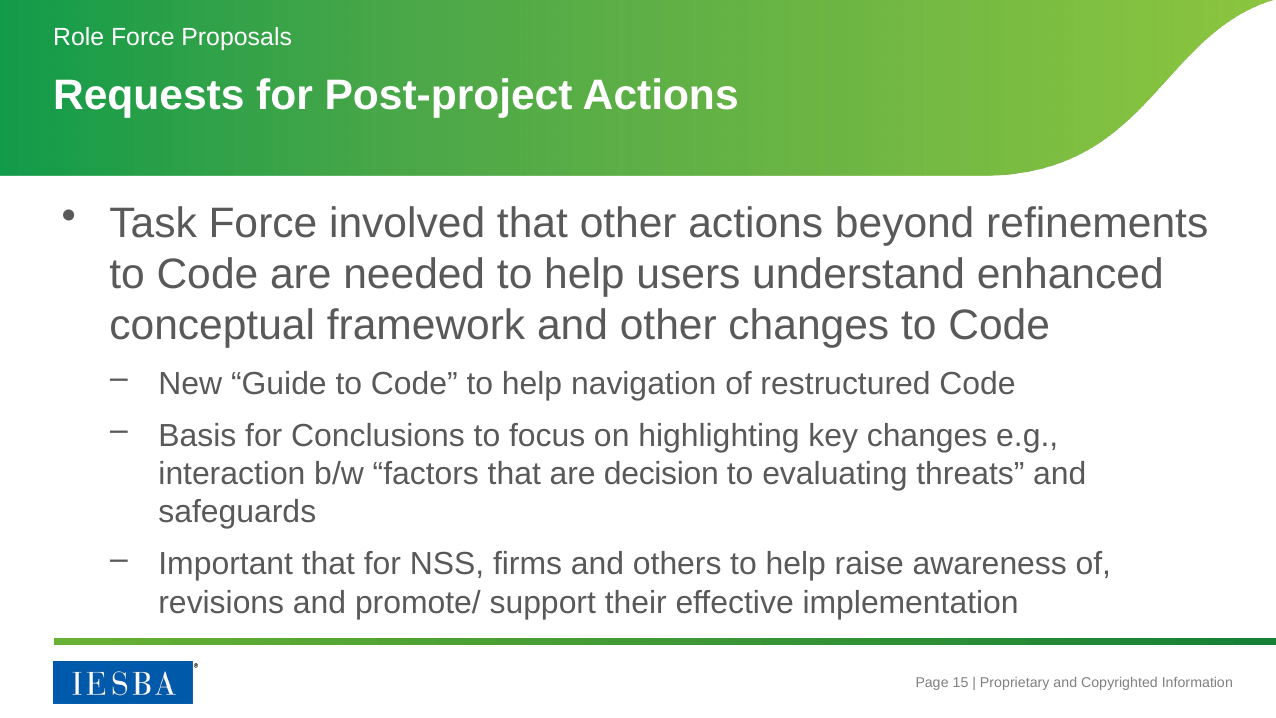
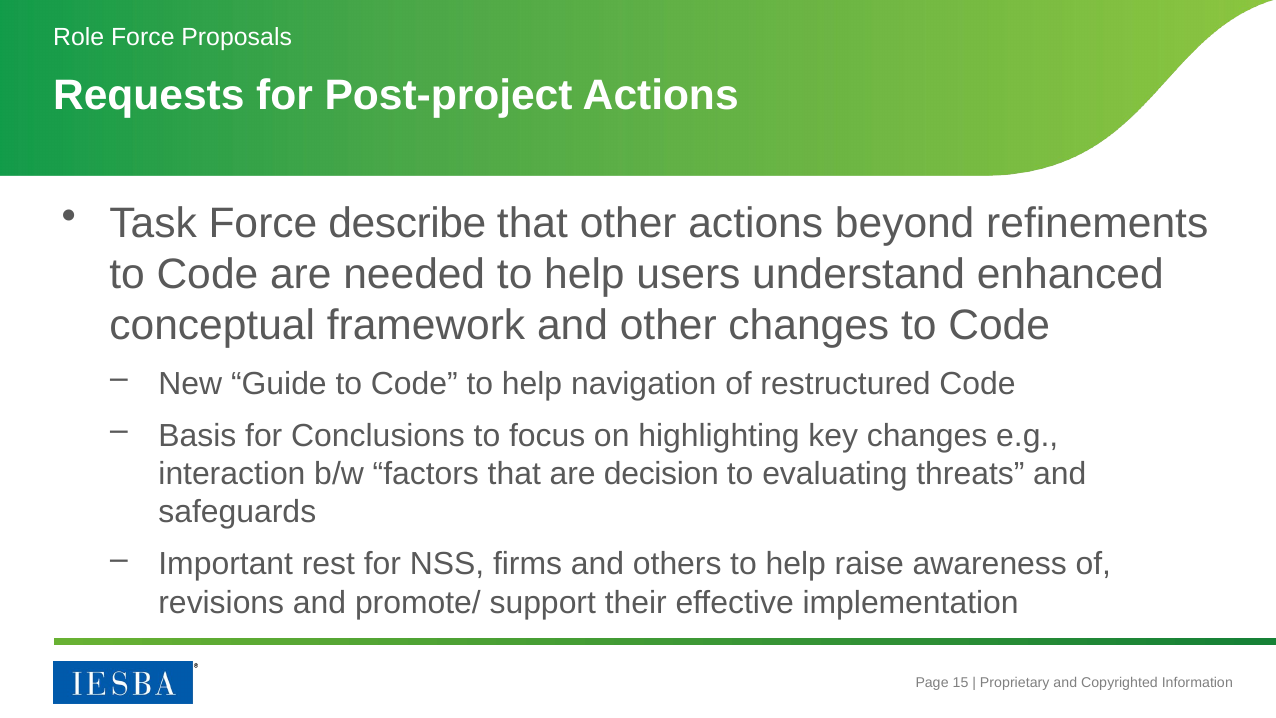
involved: involved -> describe (407, 224)
Important that: that -> rest (328, 564)
